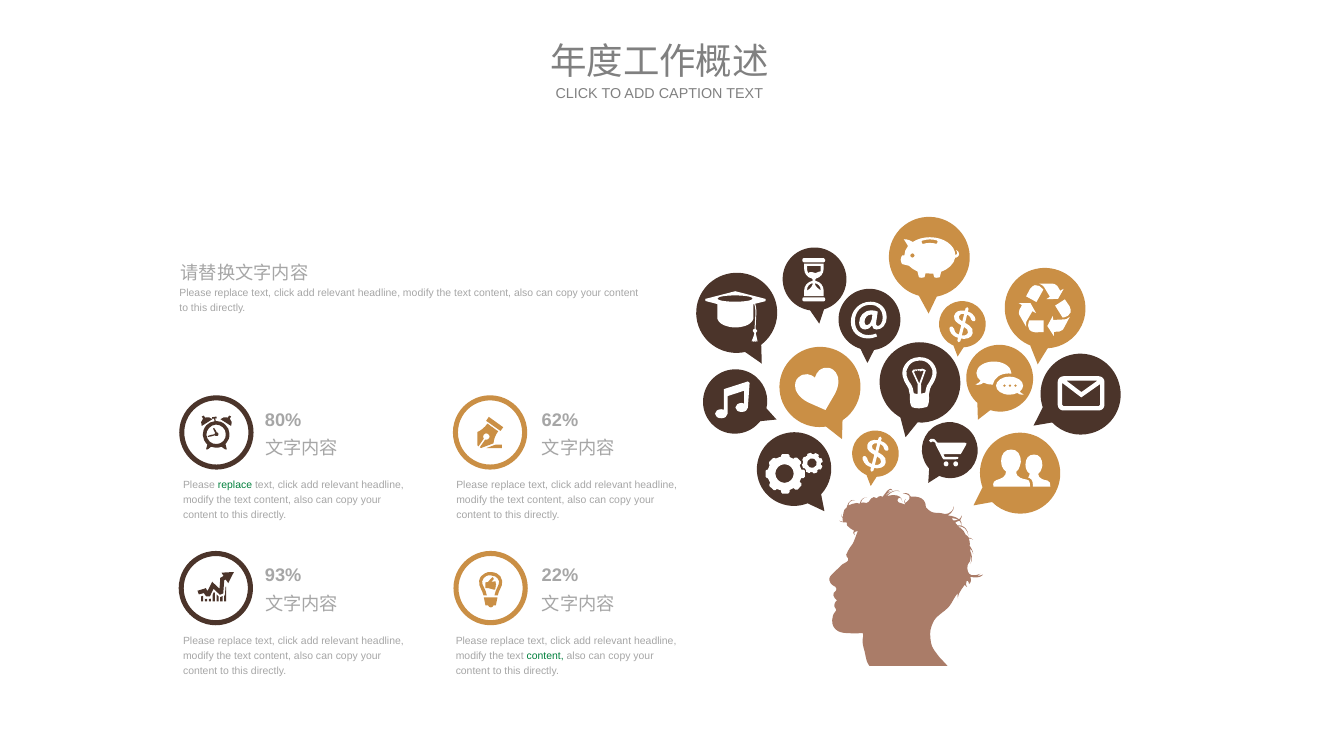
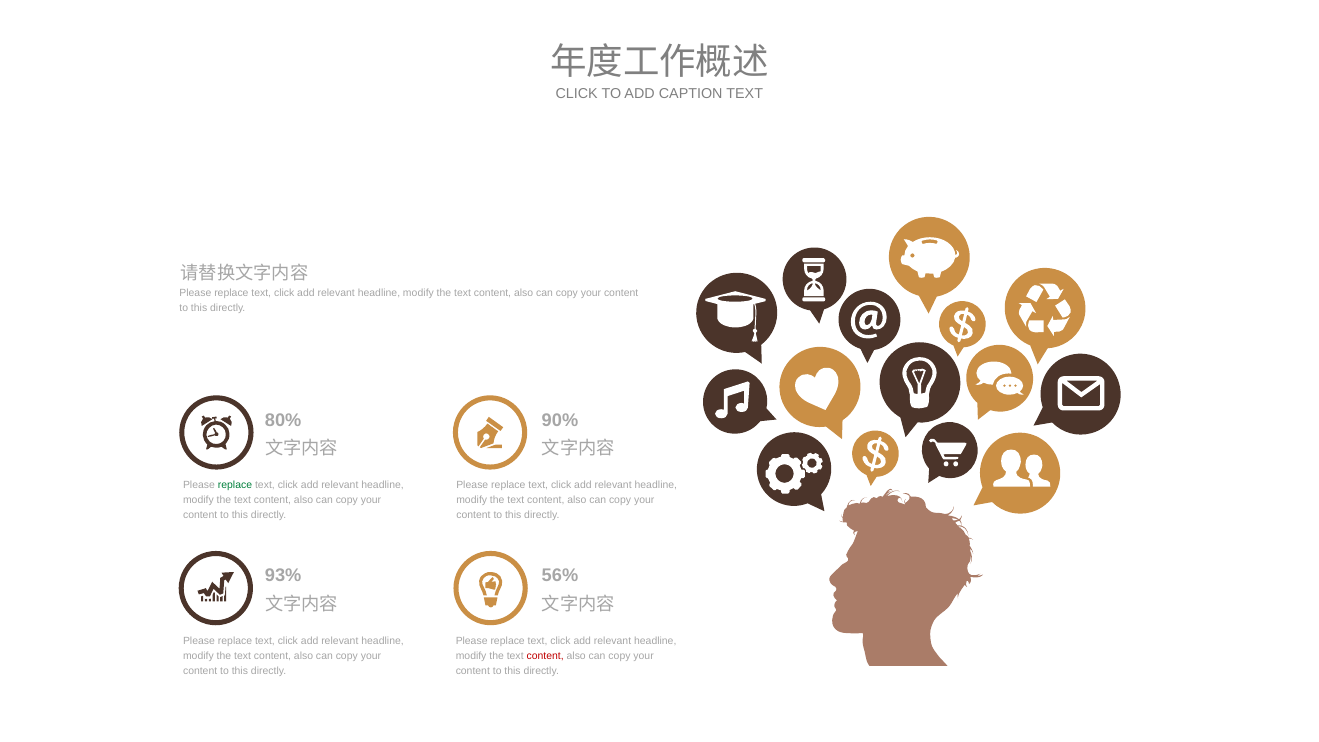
62%: 62% -> 90% (560, 420)
22%: 22% -> 56% (560, 575)
content colour: green -> red (545, 656)
